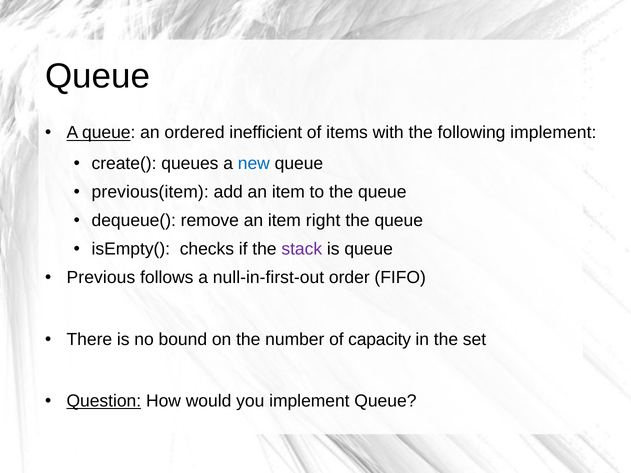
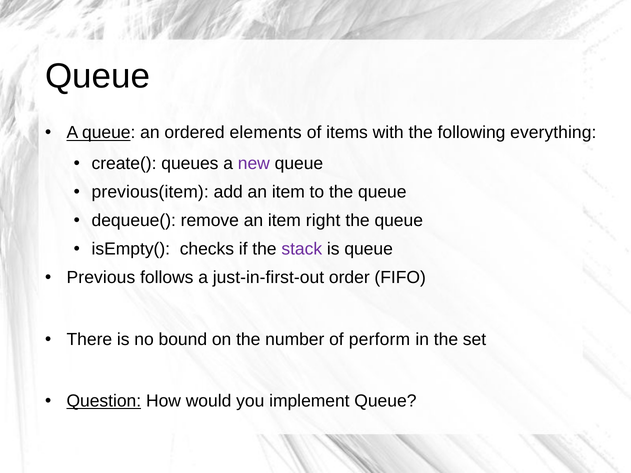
inefficient: inefficient -> elements (266, 133)
following implement: implement -> everything (553, 133)
new colour: blue -> purple (254, 164)
null-in-first-out: null-in-first-out -> just-in-first-out (268, 278)
capacity: capacity -> perform (379, 339)
